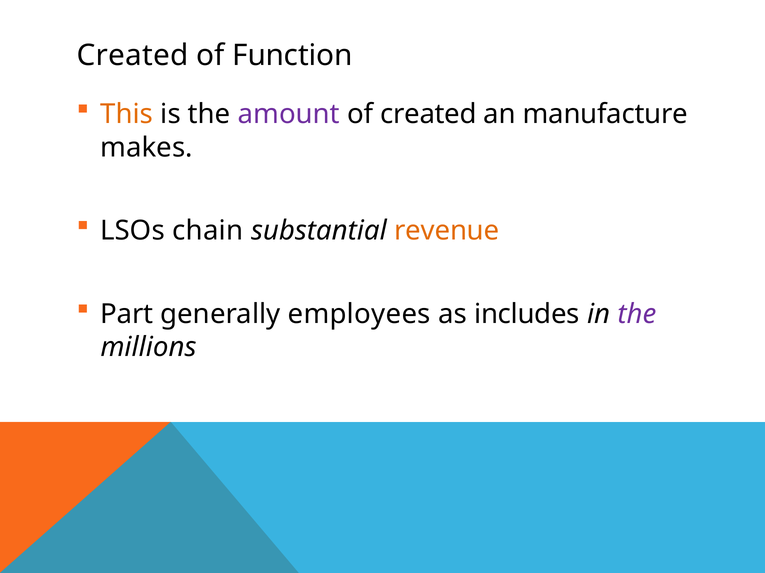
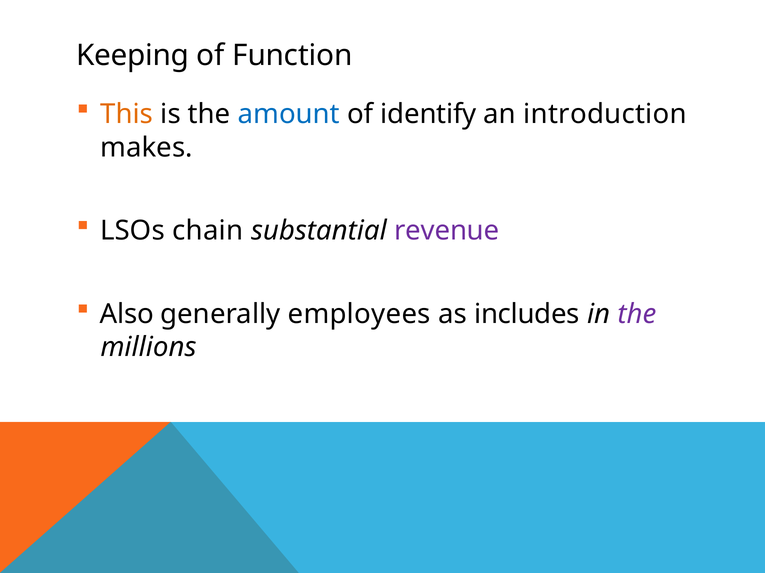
Created: Created -> Keeping (133, 56)
amount colour: purple -> blue (289, 114)
of created: created -> identify (428, 114)
manufacture: manufacture -> introduction (605, 114)
revenue colour: orange -> purple (447, 231)
Part: Part -> Also (127, 315)
